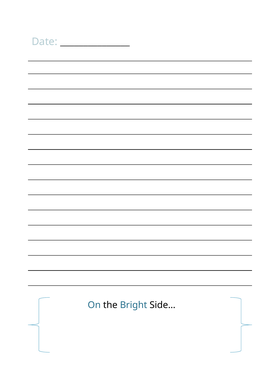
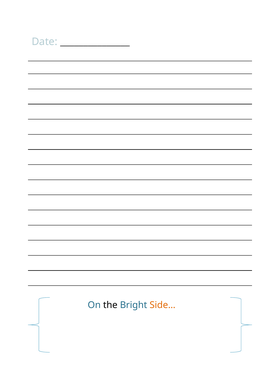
Side… colour: black -> orange (163, 305)
